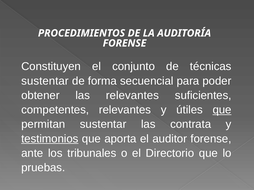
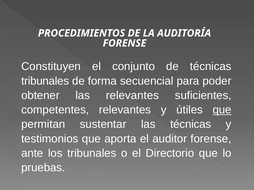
sustentar: sustentar -> tribunales (45, 81)
las contrata: contrata -> técnicas (191, 125)
testimonios underline: present -> none (50, 139)
